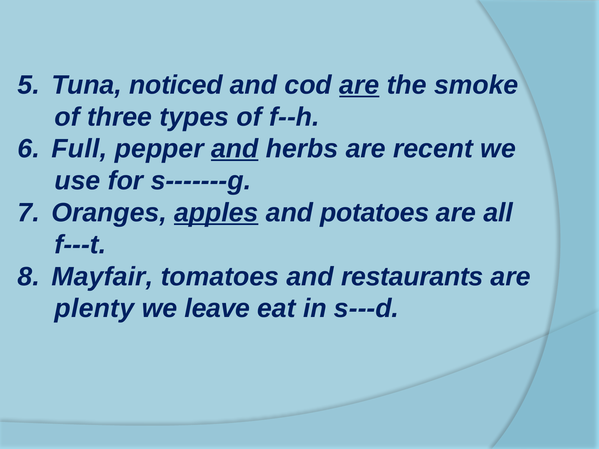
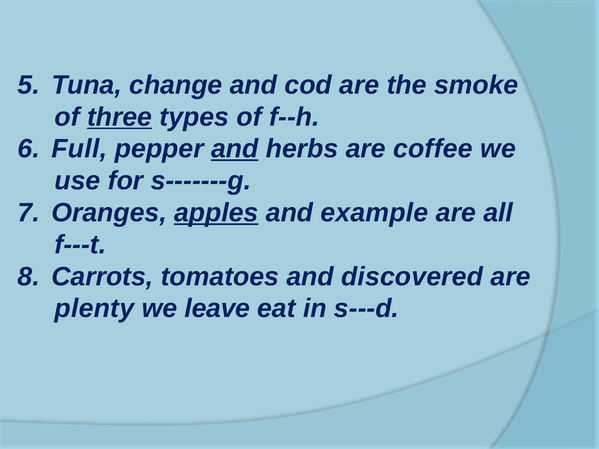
noticed: noticed -> change (176, 85)
are underline: present -> none (359, 85)
three underline: none -> present (120, 117)
recent: recent -> coffee (433, 149)
potatoes: potatoes -> example (374, 213)
Mayfair: Mayfair -> Сarrots (102, 277)
restaurants: restaurants -> discovered (412, 277)
